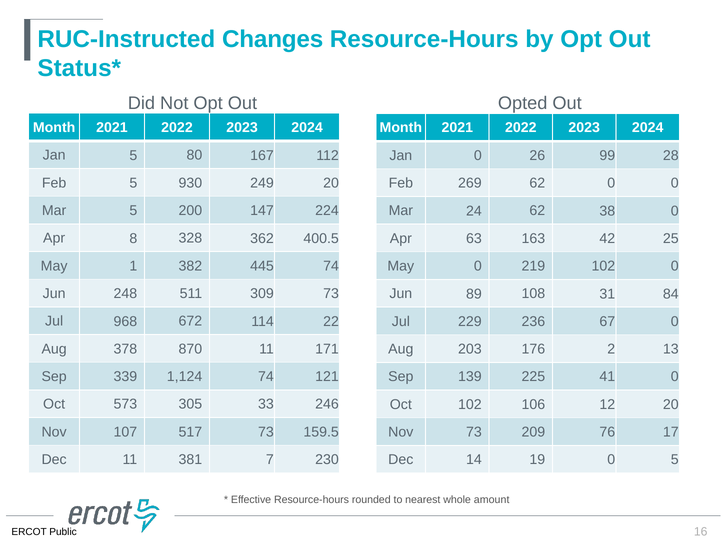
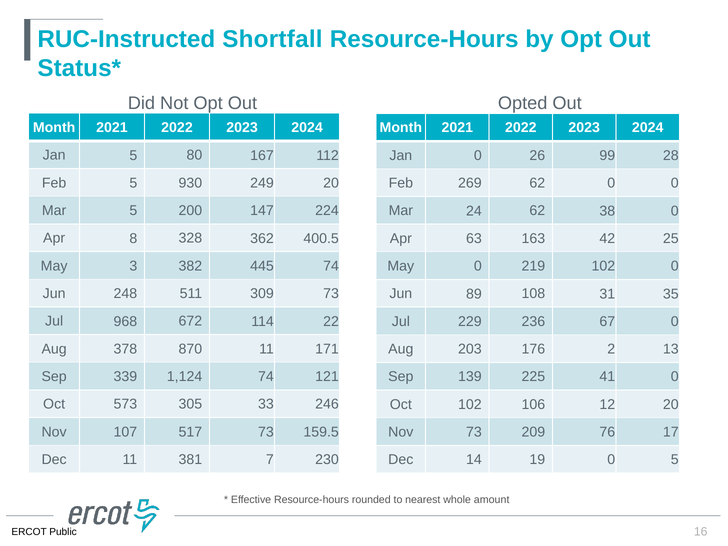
Changes: Changes -> Shortfall (272, 39)
1: 1 -> 3 (133, 266)
84: 84 -> 35 (671, 294)
